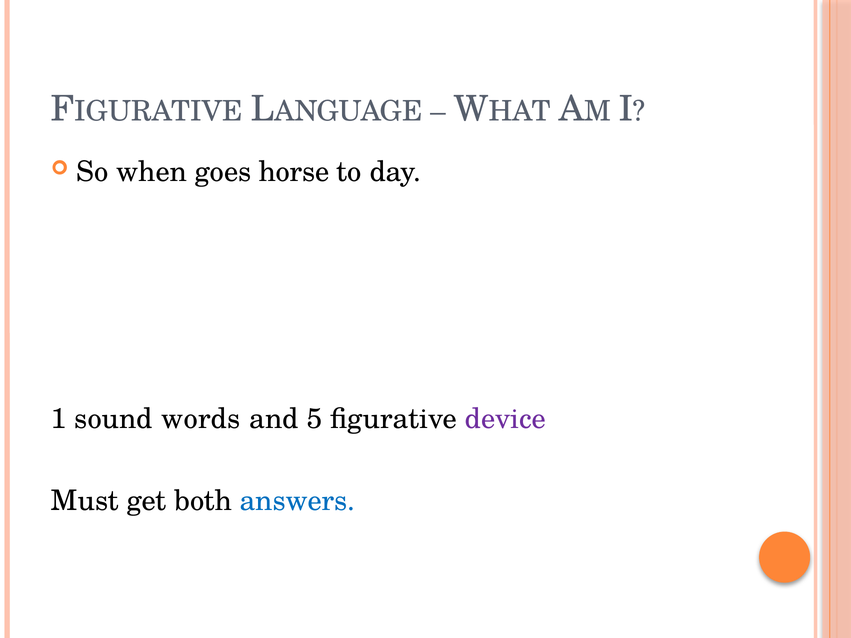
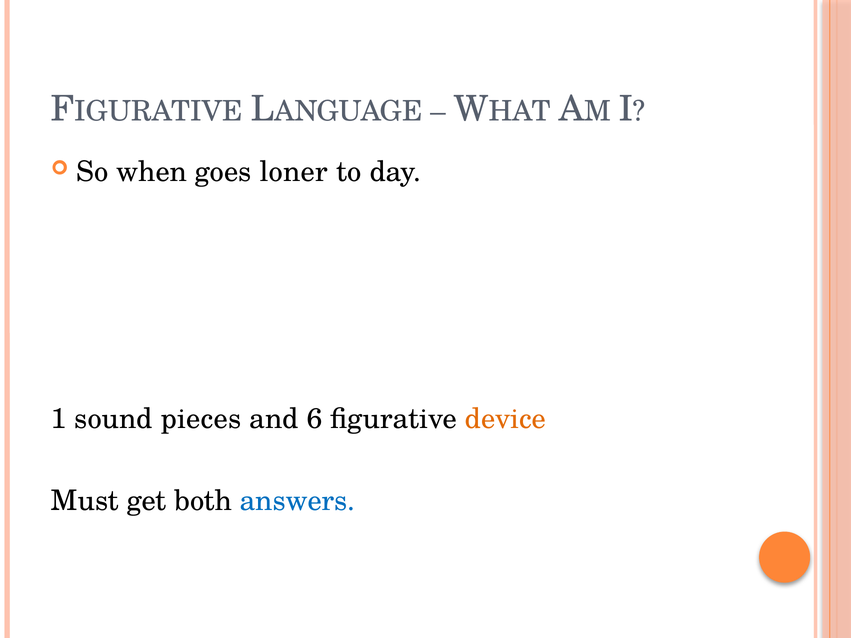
horse: horse -> loner (294, 172)
words: words -> pieces (201, 419)
5: 5 -> 6 (314, 419)
device colour: purple -> orange (505, 419)
